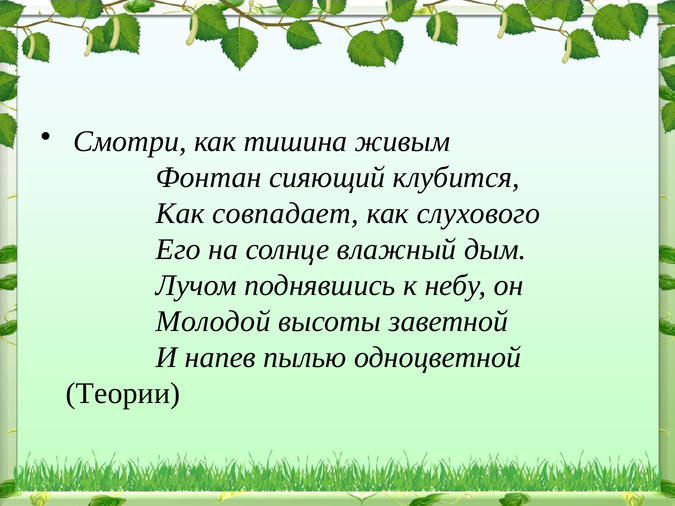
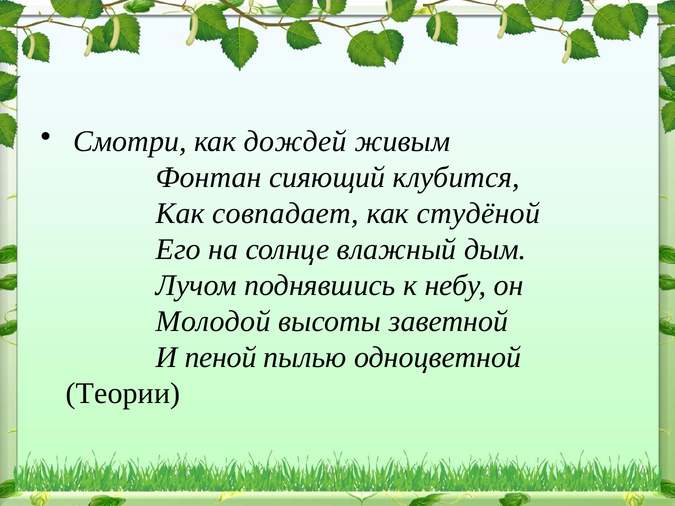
тишина: тишина -> дождей (295, 142)
слухового: слухового -> студёной (478, 214)
напев: напев -> пеной (221, 358)
